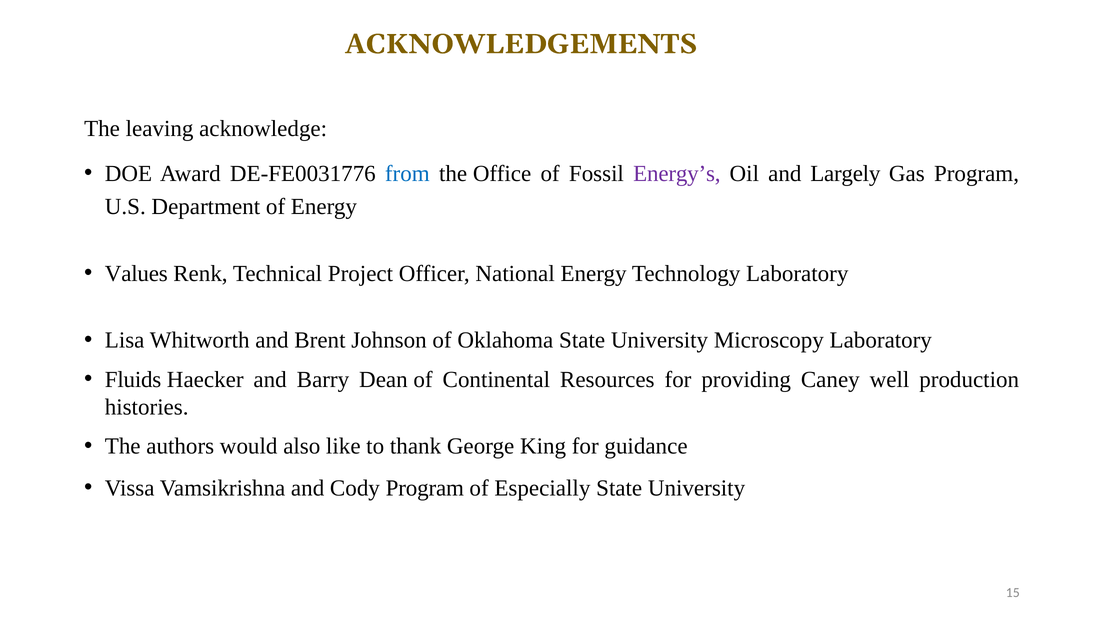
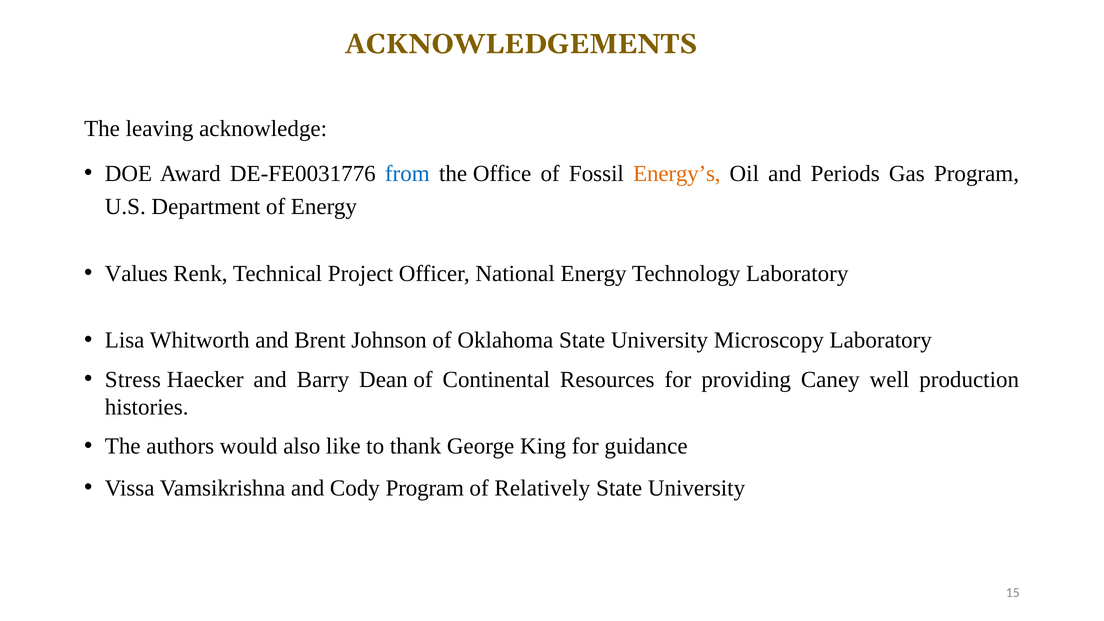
Energy’s colour: purple -> orange (677, 174)
Largely: Largely -> Periods (845, 174)
Fluids: Fluids -> Stress (133, 379)
Especially: Especially -> Relatively (542, 488)
